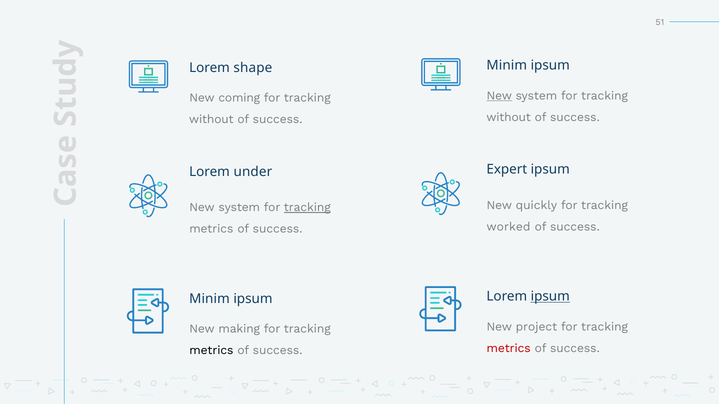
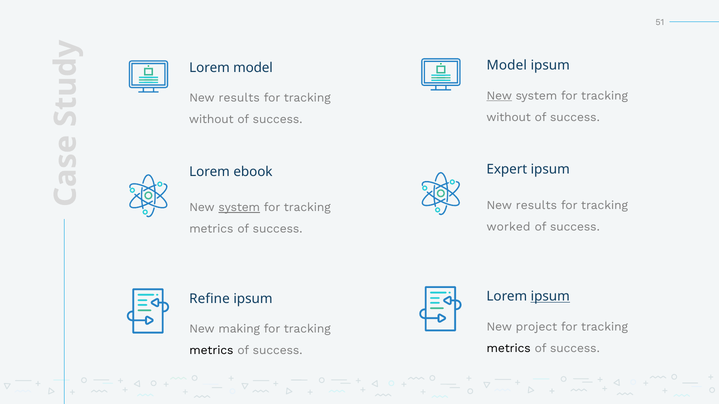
Minim: Minim -> Model (507, 65)
Lorem shape: shape -> model (253, 68)
coming: coming -> results (239, 98)
under: under -> ebook (253, 172)
quickly: quickly -> results (536, 205)
system underline: none -> present (239, 208)
tracking underline: present -> none (307, 208)
Minim: Minim -> Refine (209, 299)
metrics colour: red -> black (509, 349)
